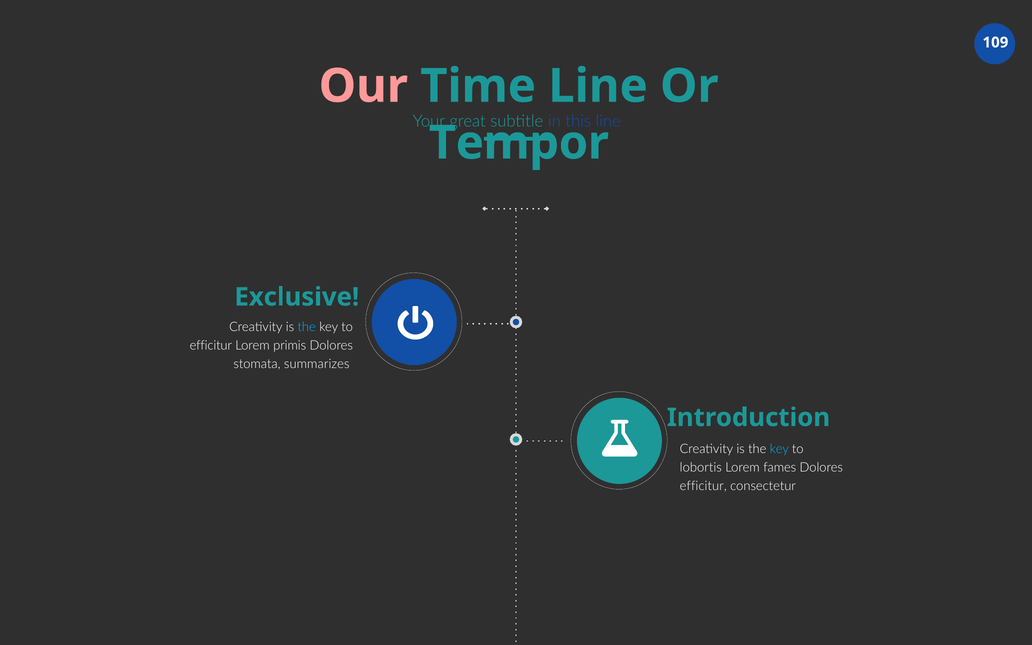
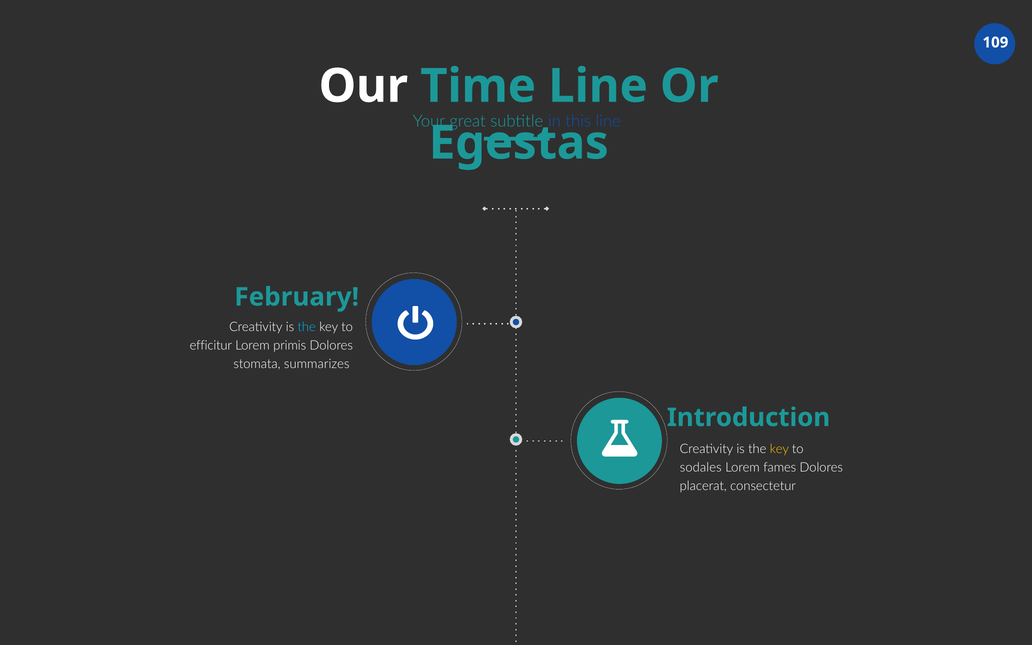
Our colour: pink -> white (363, 86)
Tempor: Tempor -> Egestas (519, 143)
Exclusive: Exclusive -> February (297, 297)
key colour: light blue -> yellow (779, 449)
lobortis: lobortis -> sodales (701, 467)
efficitur: efficitur -> placerat (703, 486)
